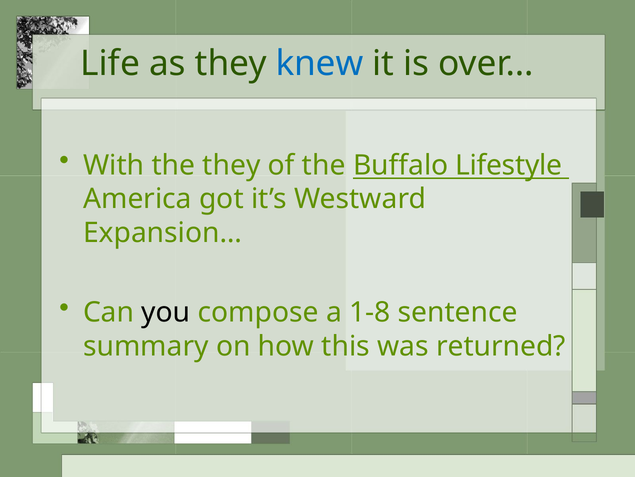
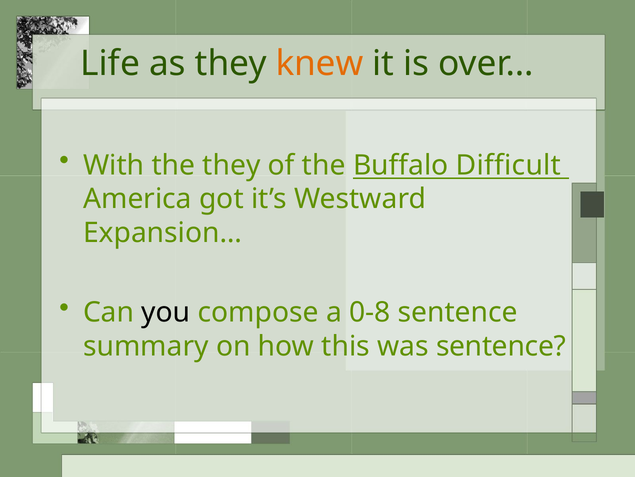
knew colour: blue -> orange (319, 63)
Lifestyle: Lifestyle -> Difficult (508, 165)
1-8: 1-8 -> 0-8 (370, 312)
was returned: returned -> sentence (501, 346)
